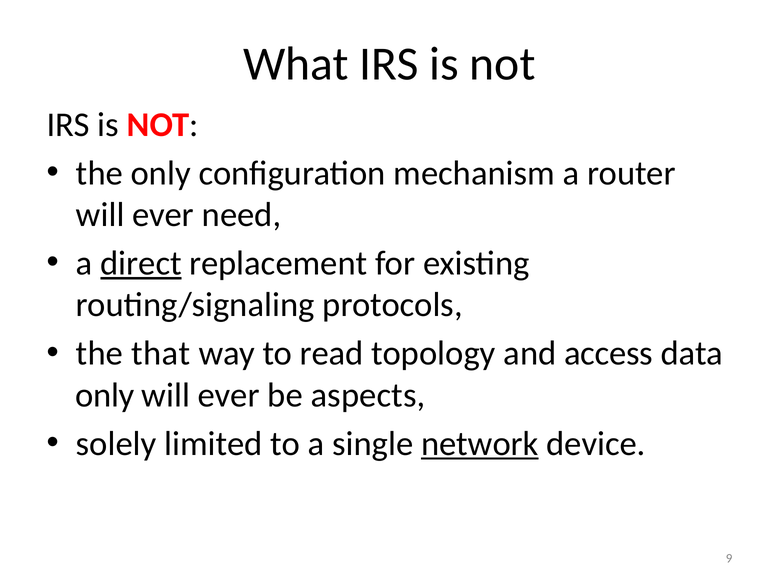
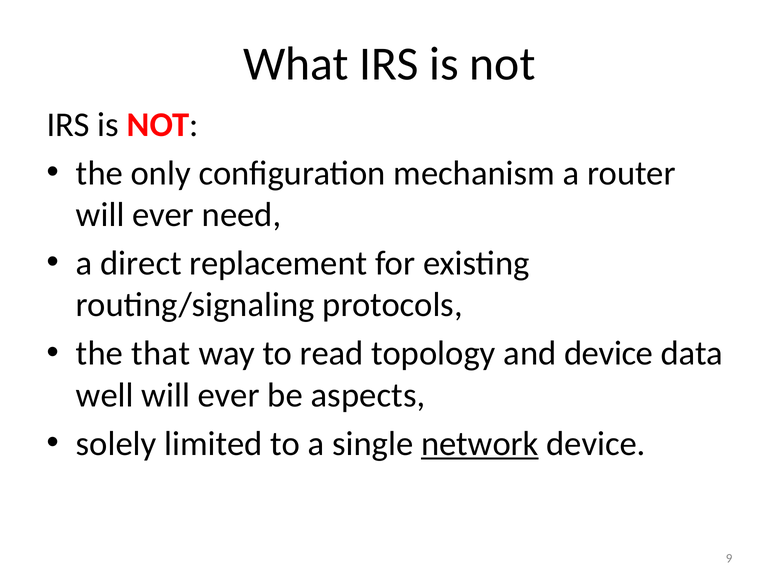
direct underline: present -> none (141, 263)
and access: access -> device (609, 353)
only: only -> well (105, 395)
